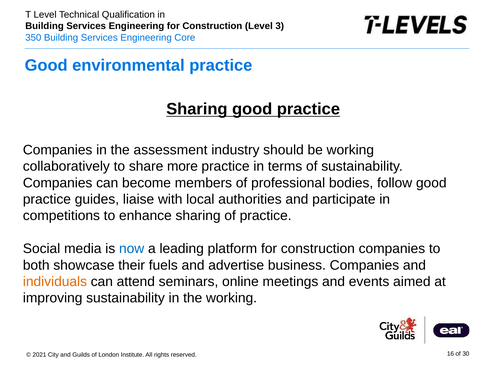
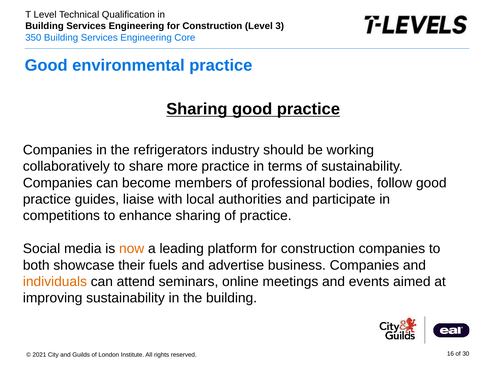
assessment: assessment -> refrigerators (171, 150)
now colour: blue -> orange (132, 249)
the working: working -> building (232, 298)
